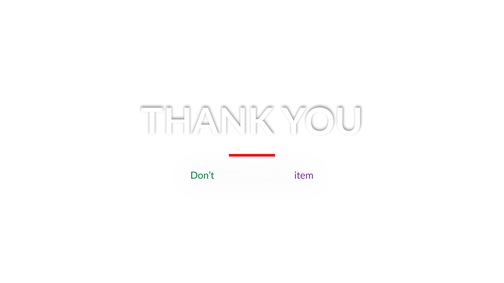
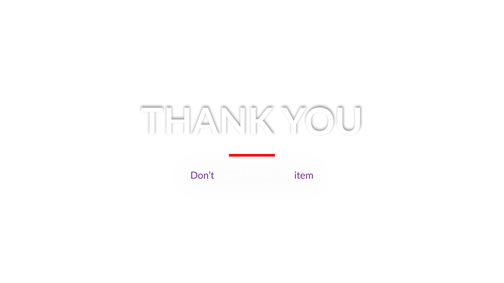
Don’t colour: green -> purple (202, 176)
